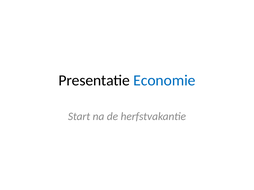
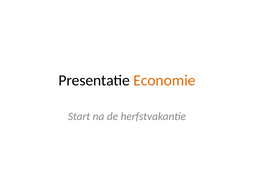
Economie colour: blue -> orange (164, 81)
